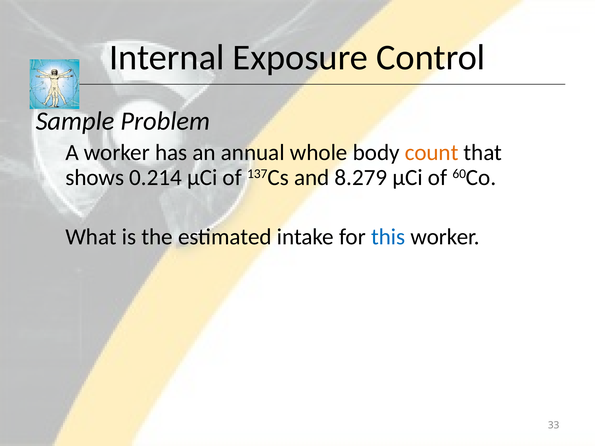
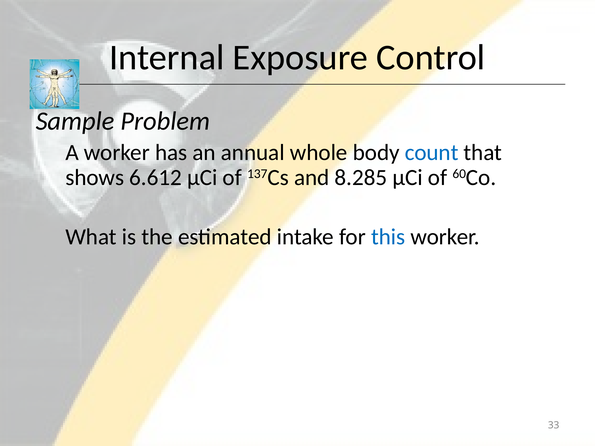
count colour: orange -> blue (432, 153)
0.214: 0.214 -> 6.612 (156, 178)
8.279: 8.279 -> 8.285 (361, 178)
